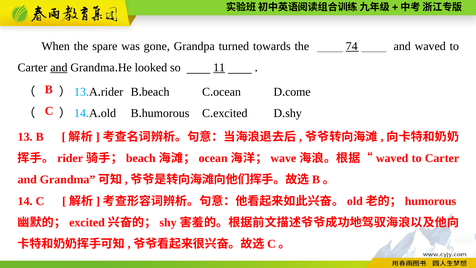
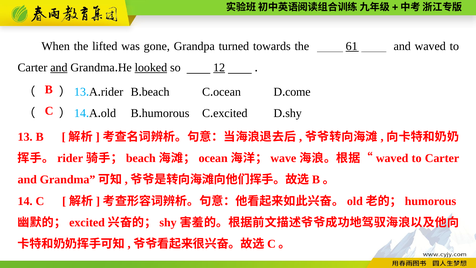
spare: spare -> lifted (105, 46)
74: 74 -> 61 (352, 46)
looked underline: none -> present (151, 67)
11: 11 -> 12 (219, 67)
